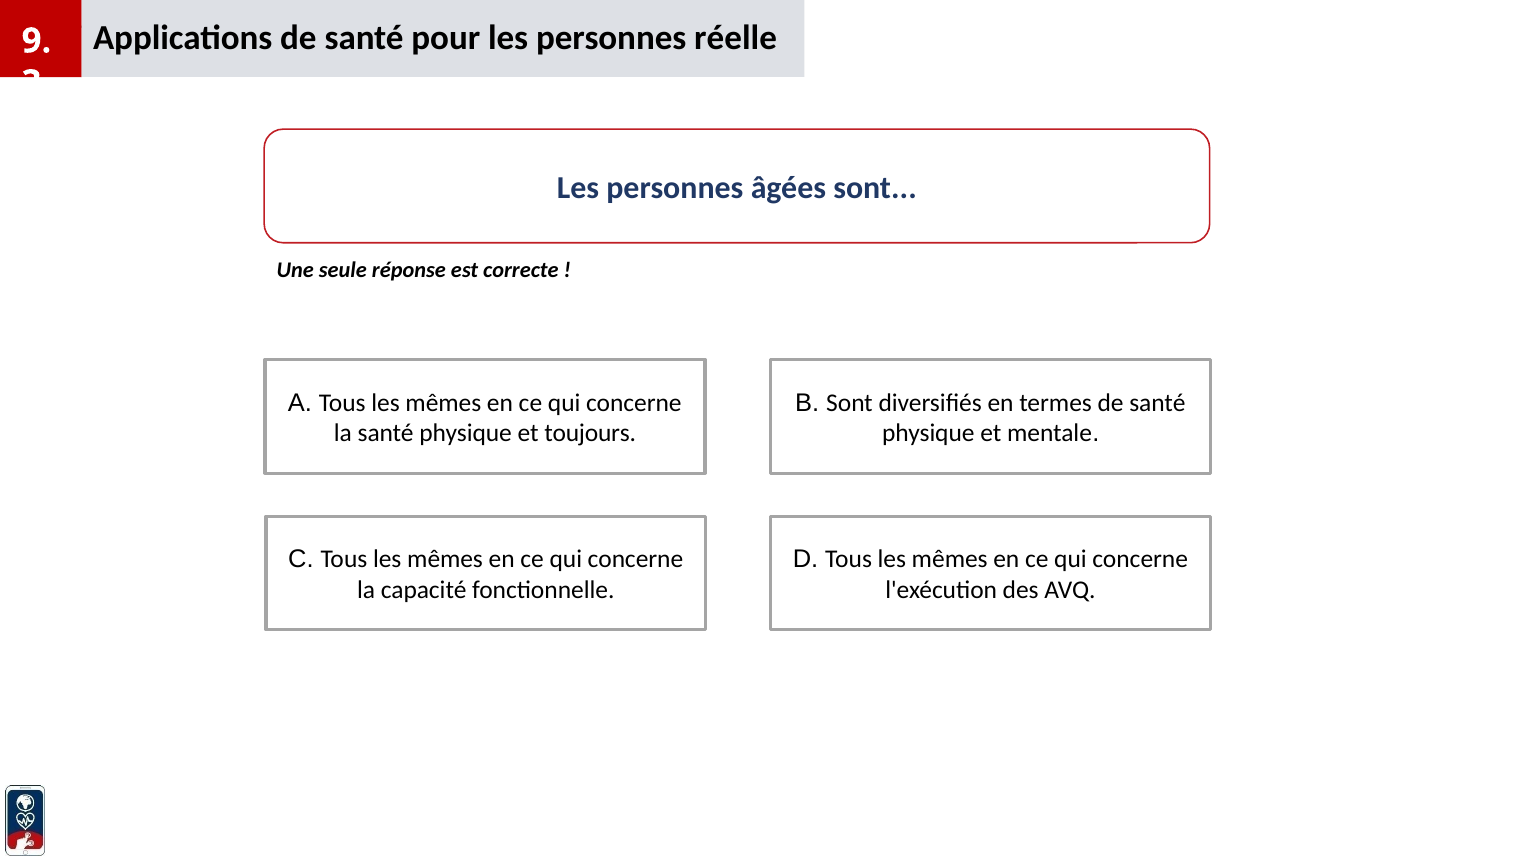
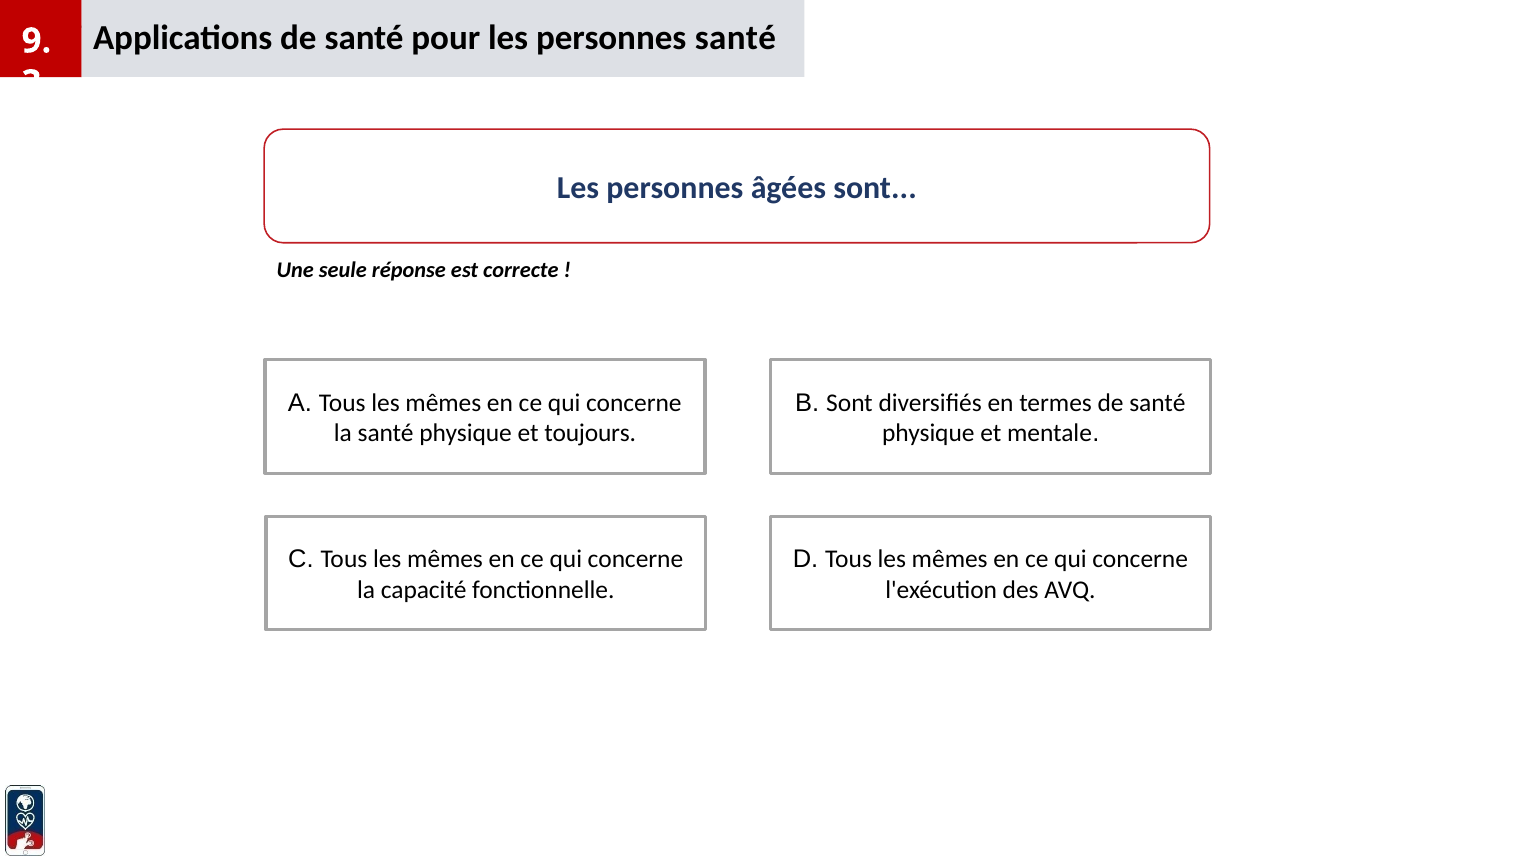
personnes réelle: réelle -> santé (735, 38)
